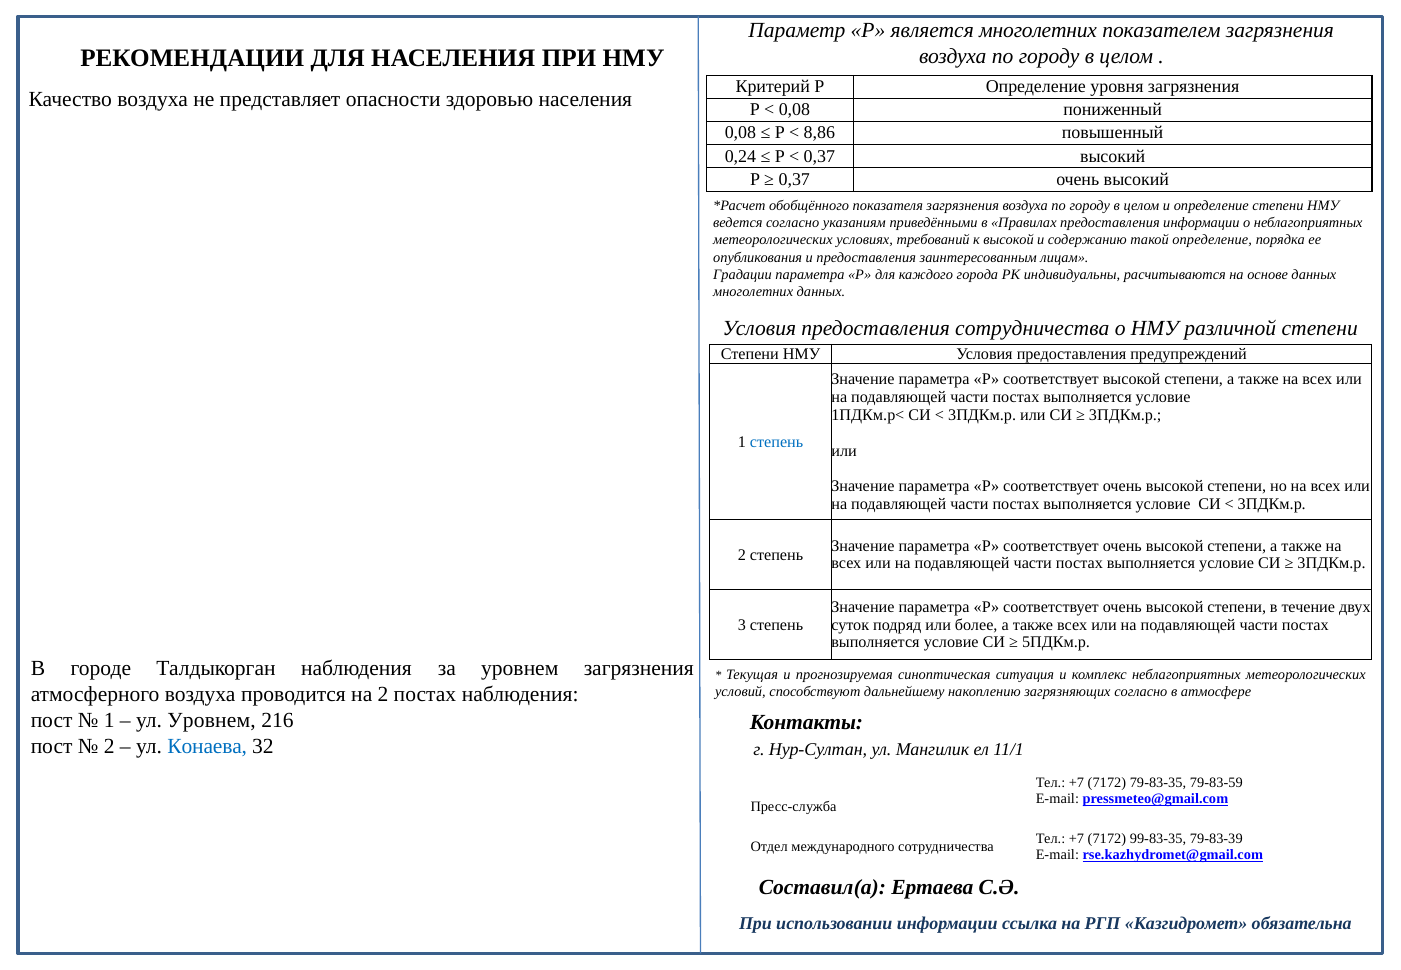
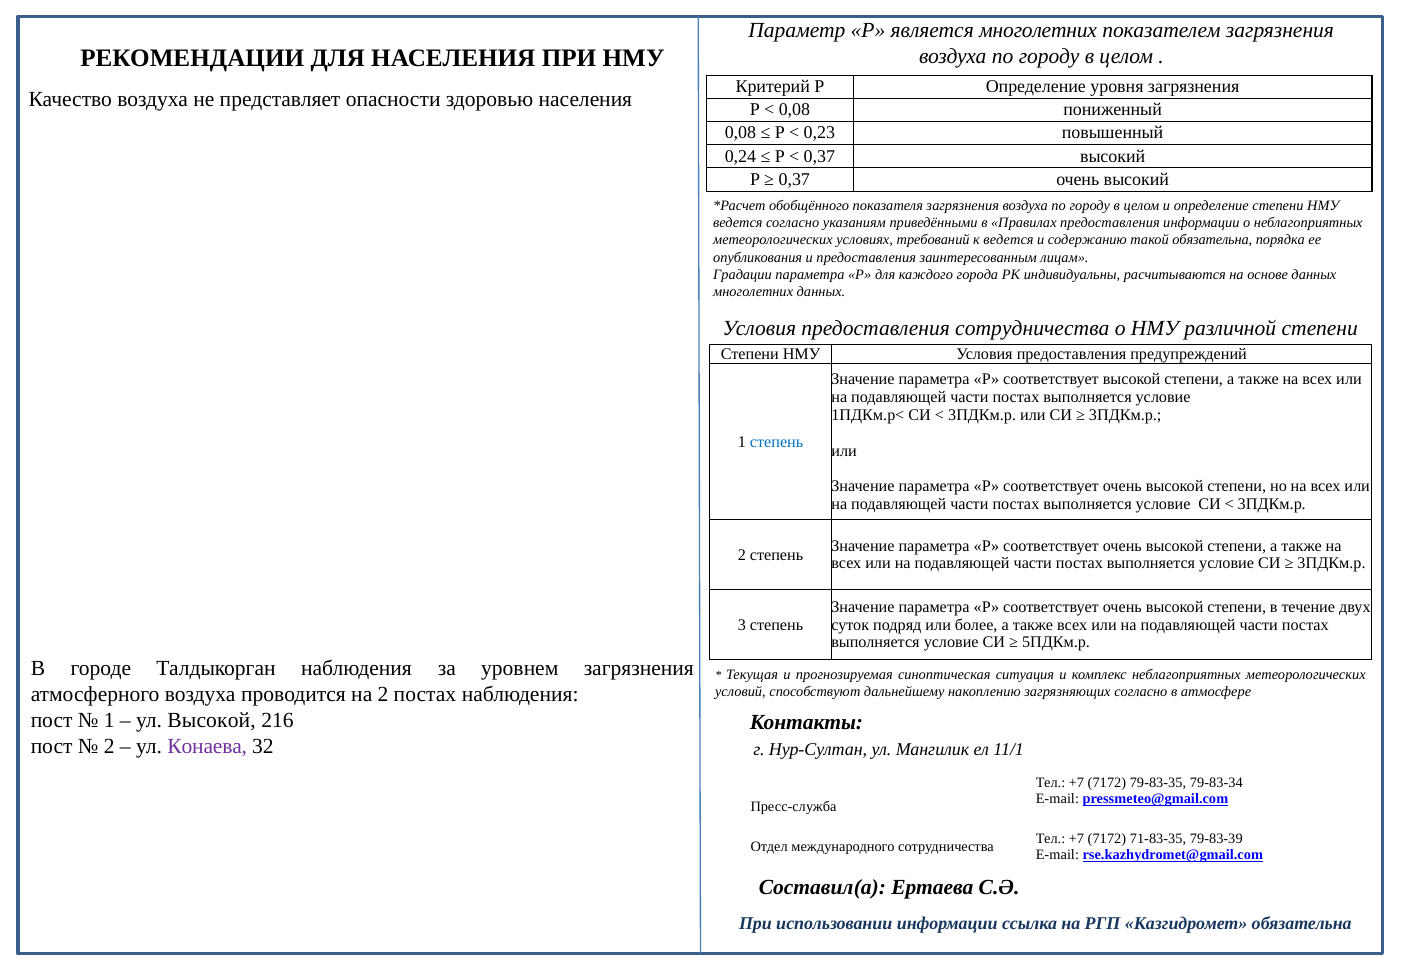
8,86: 8,86 -> 0,23 (819, 133)
к высокой: высокой -> ведется (1009, 240)
такой определение: определение -> обязательна (1212, 240)
ул Уровнем: Уровнем -> Высокой (212, 721)
Конаева colour: blue -> purple (207, 746)
79-83-59: 79-83-59 -> 79-83-34 (1216, 783)
99-83-35: 99-83-35 -> 71-83-35 (1158, 839)
